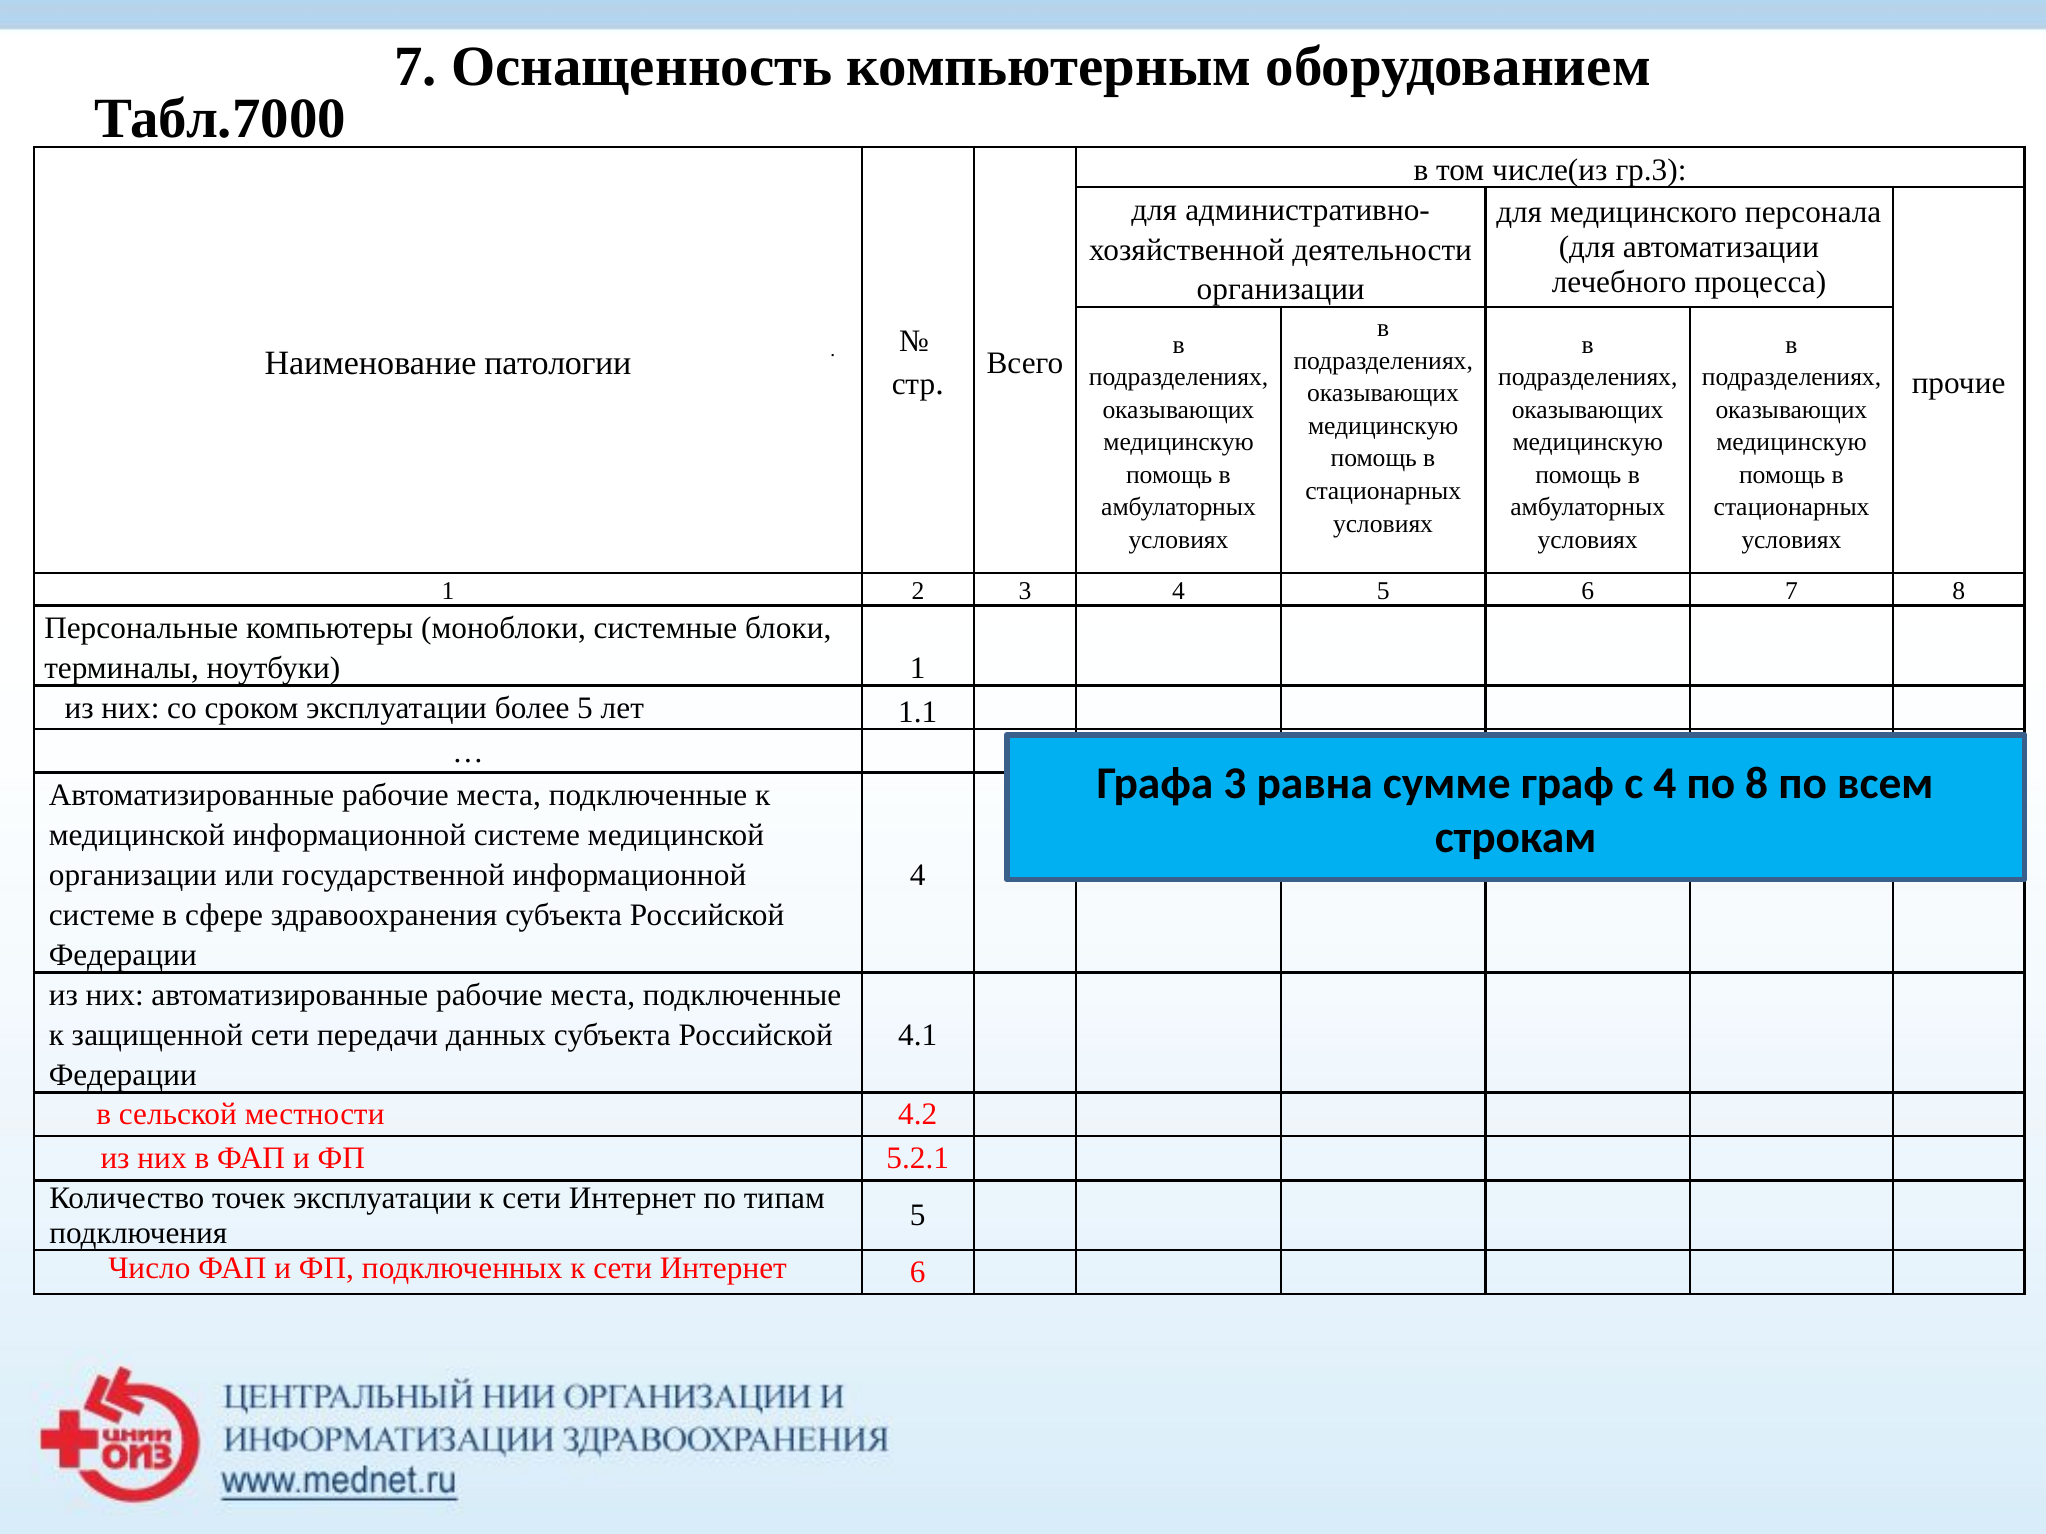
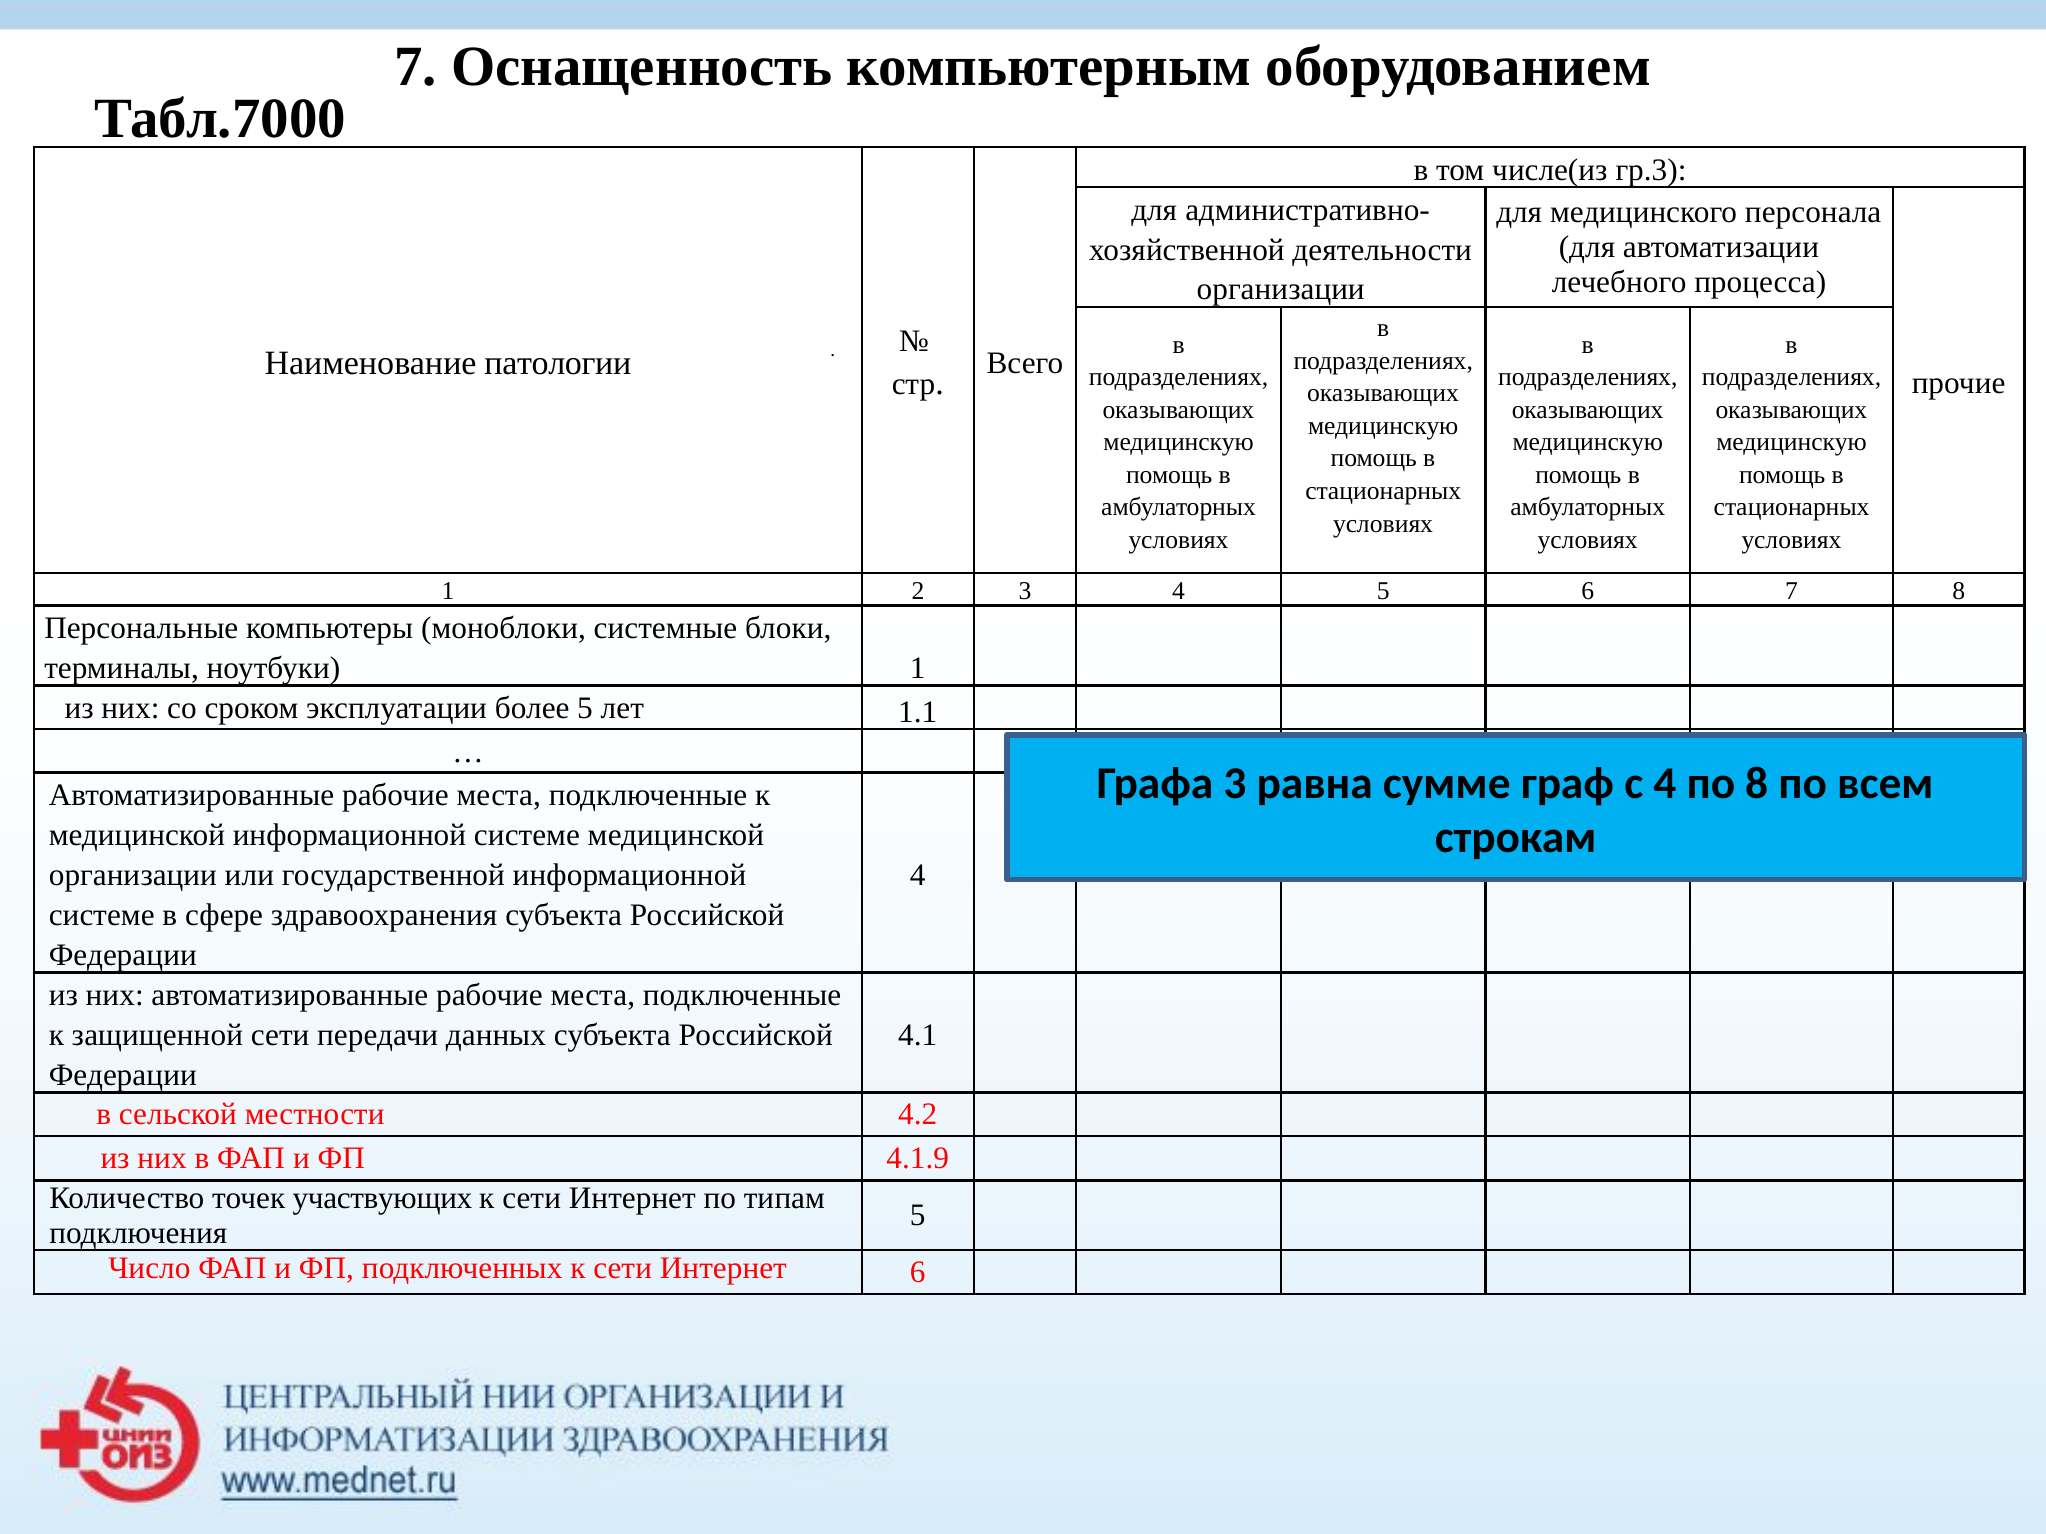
5.2.1: 5.2.1 -> 4.1.9 (918, 1159)
точек эксплуатации: эксплуатации -> участвующих (382, 1199)
